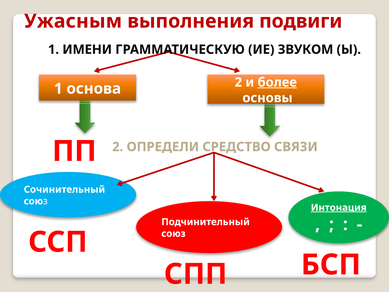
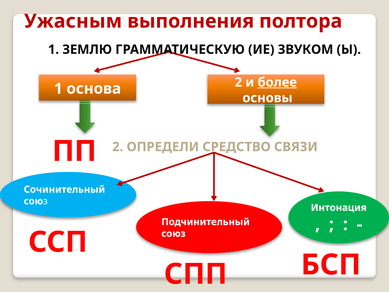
подвиги: подвиги -> полтора (301, 21)
ИМЕНИ: ИМЕНИ -> ЗЕМЛЮ (87, 49)
Интонация underline: present -> none (339, 207)
